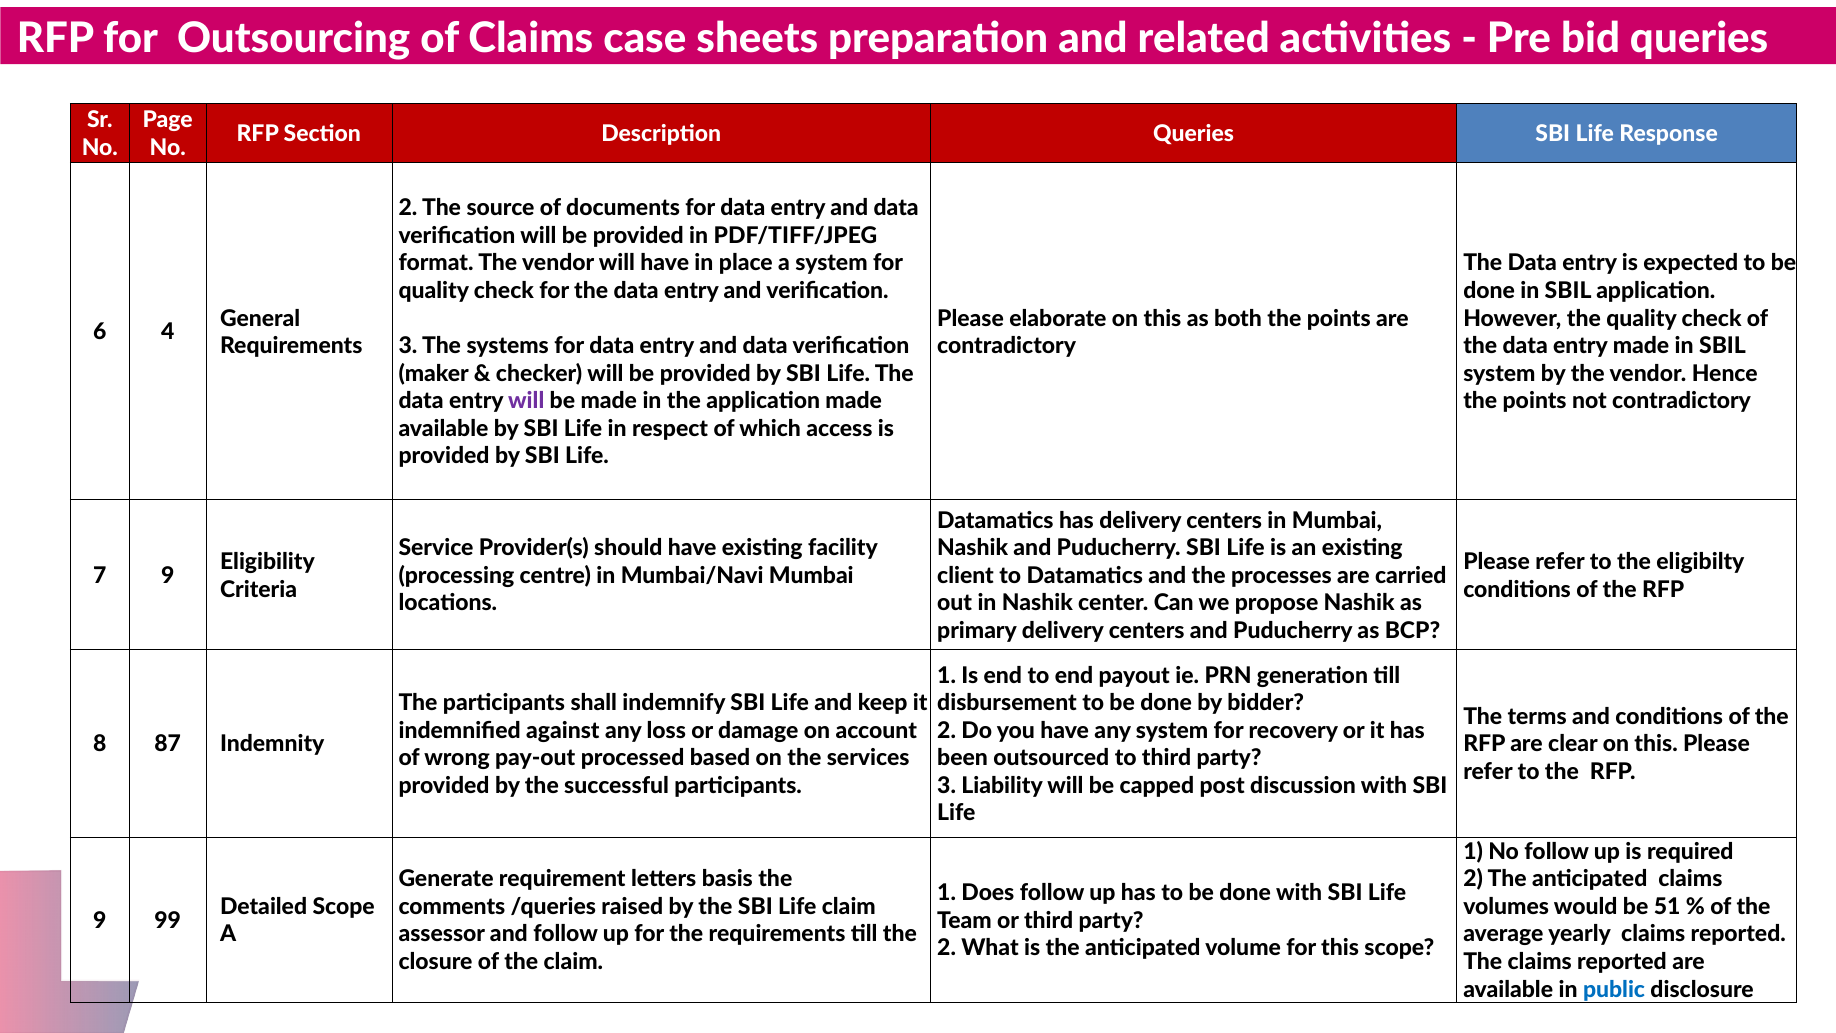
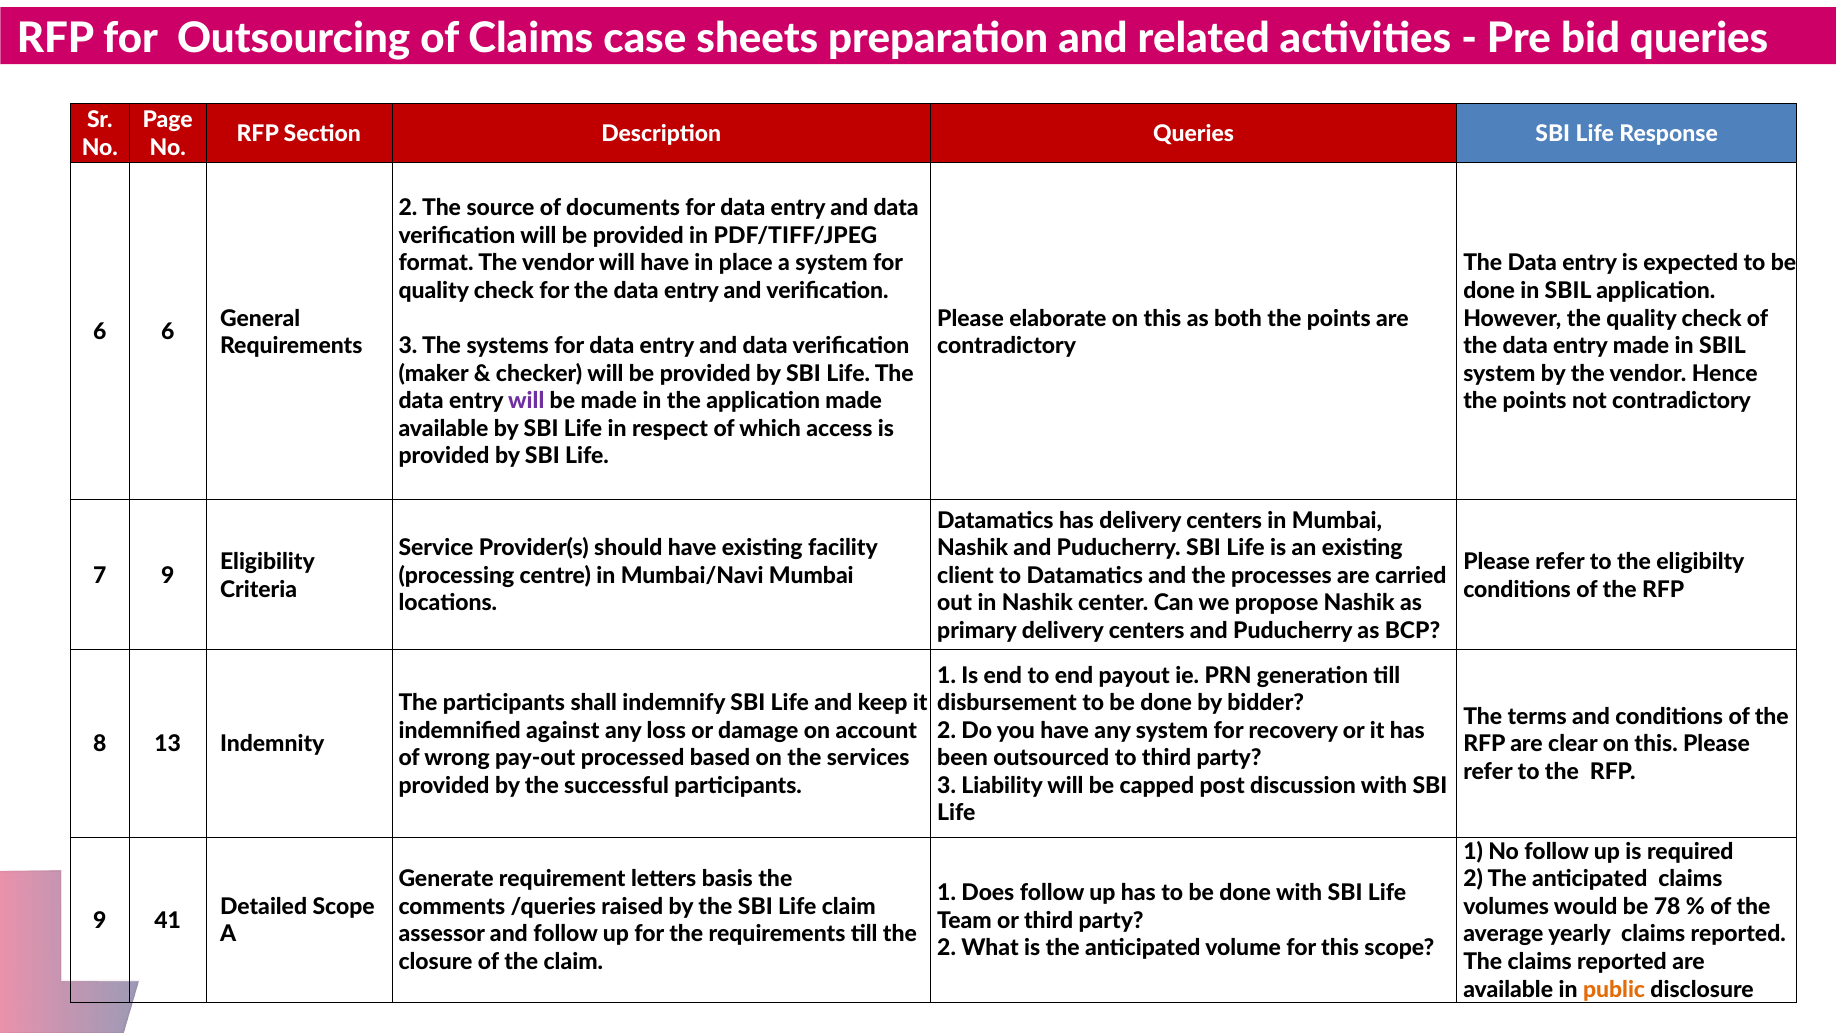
6 4: 4 -> 6 (168, 332)
87: 87 -> 13 (168, 744)
51: 51 -> 78 (1667, 907)
99: 99 -> 41 (168, 920)
public colour: blue -> orange (1614, 989)
